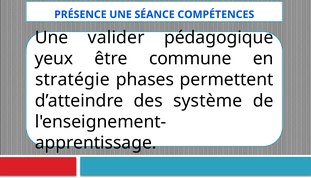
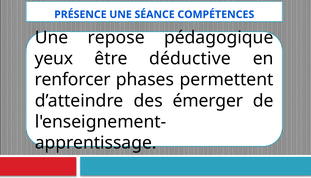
valider: valider -> repose (116, 37)
commune: commune -> déductive (190, 58)
stratégie: stratégie -> renforcer (73, 80)
système: système -> émerger (208, 101)
